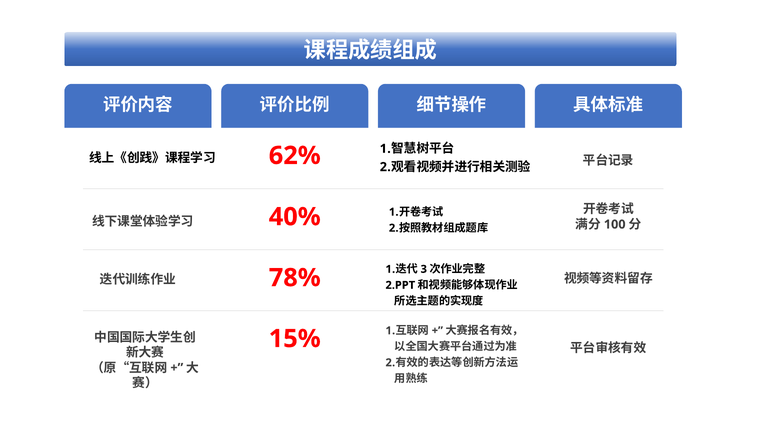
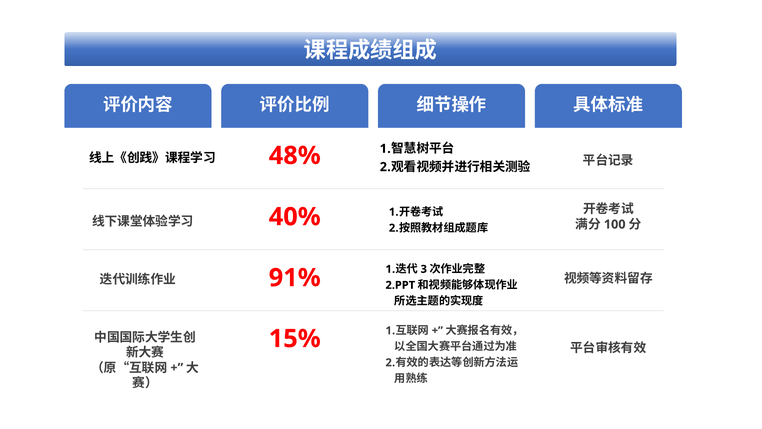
62%: 62% -> 48% (295, 155)
78%: 78% -> 91% (295, 278)
